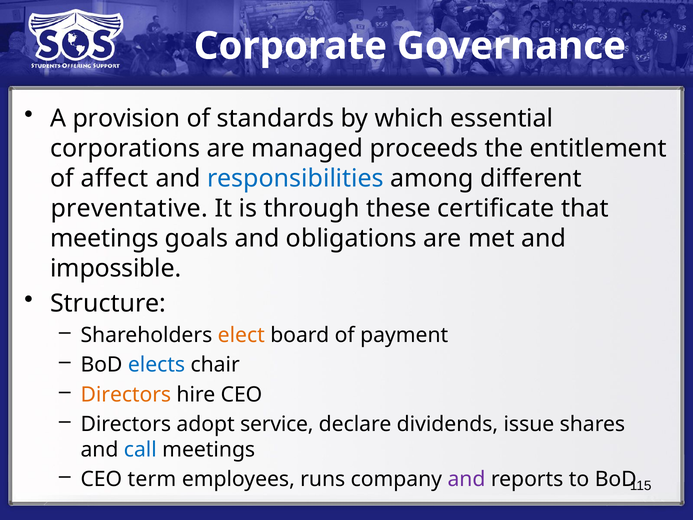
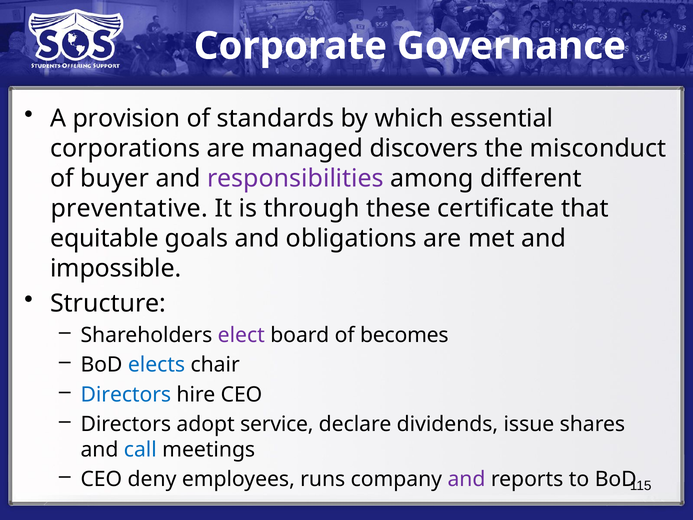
proceeds: proceeds -> discovers (424, 148)
entitlement: entitlement -> misconduct (598, 148)
affect: affect -> buyer (115, 178)
responsibilities colour: blue -> purple (295, 178)
meetings: meetings -> equitable (104, 238)
elect colour: orange -> purple (241, 335)
payment: payment -> becomes (404, 335)
Directors colour: orange -> blue (126, 394)
term: term -> deny (152, 479)
